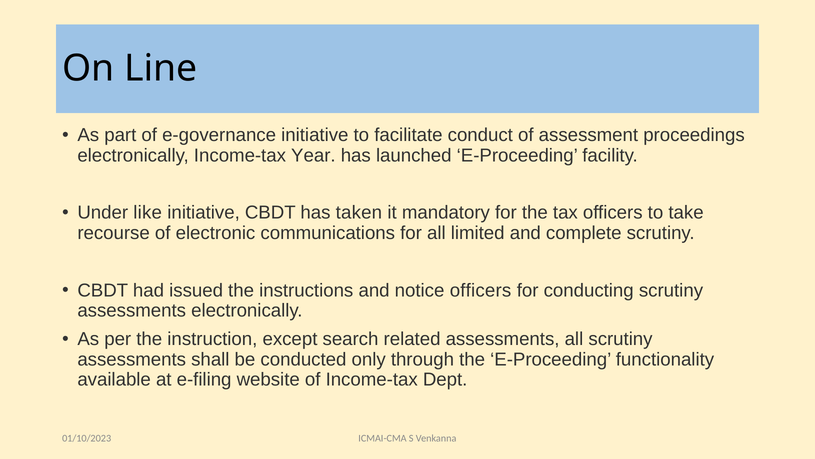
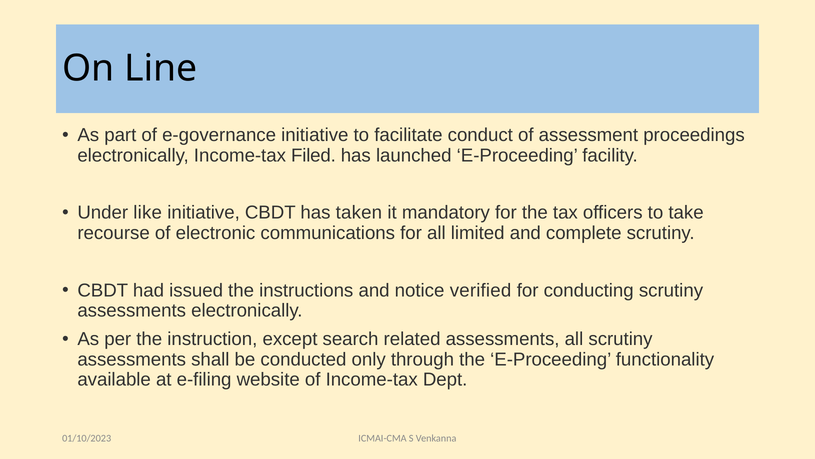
Year: Year -> Filed (313, 155)
notice officers: officers -> verified (481, 290)
